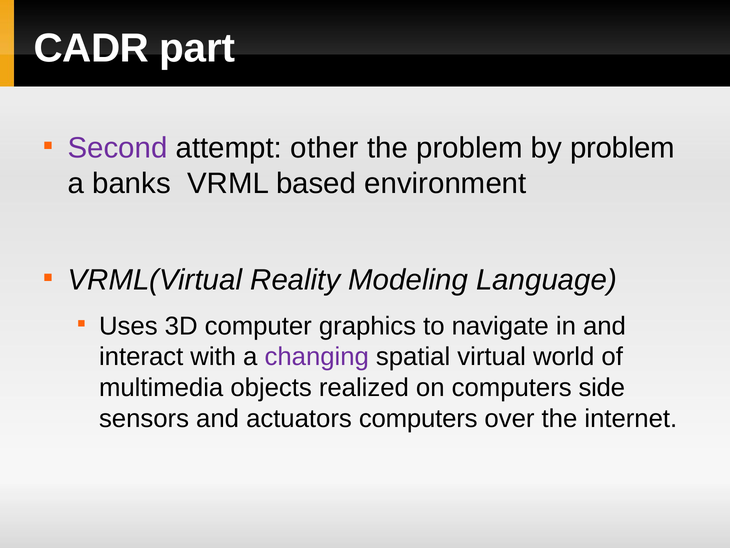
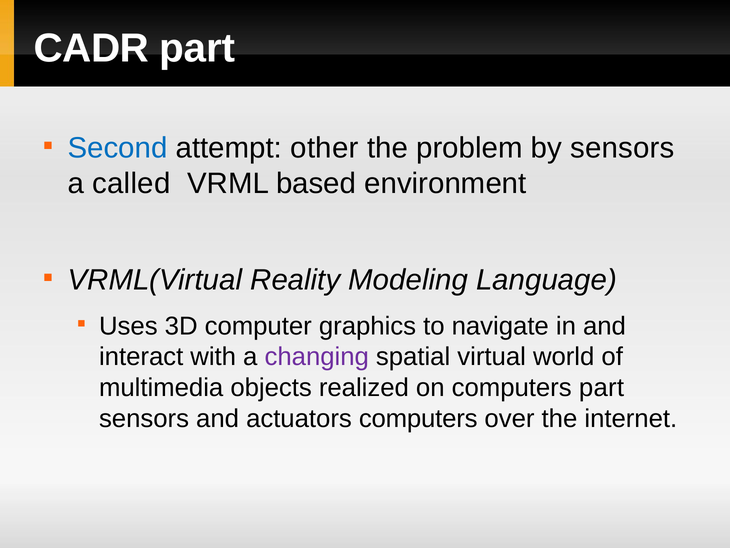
Second colour: purple -> blue (118, 148)
by problem: problem -> sensors (622, 148)
banks: banks -> called (131, 183)
computers side: side -> part (601, 388)
